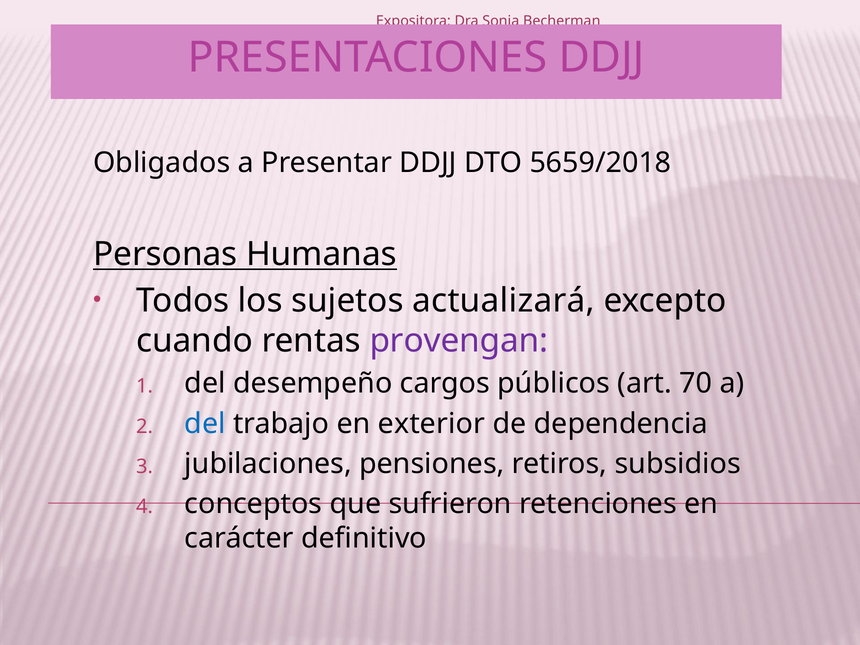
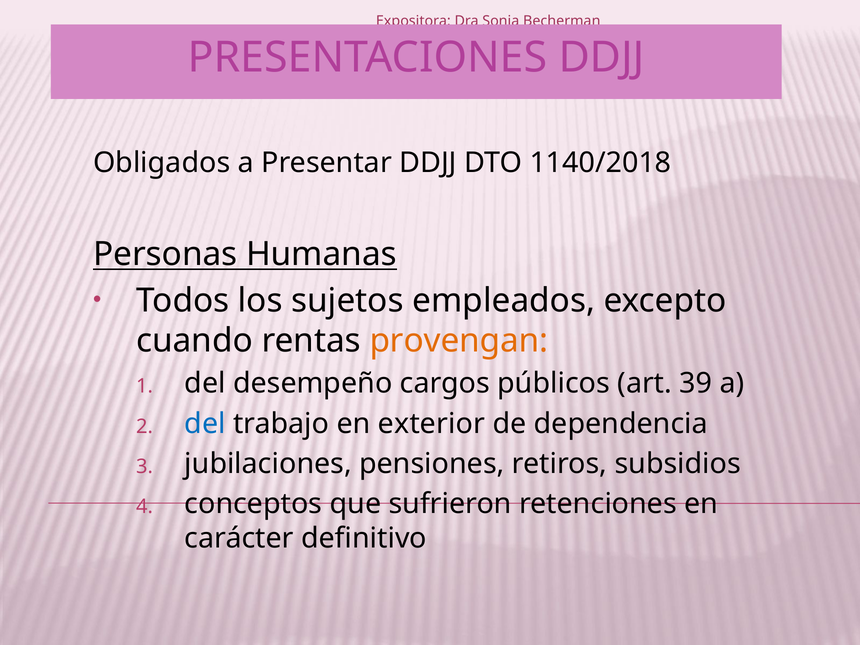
5659/2018: 5659/2018 -> 1140/2018 (600, 163)
actualizará: actualizará -> empleados (504, 301)
provengan colour: purple -> orange (459, 341)
70: 70 -> 39 (696, 383)
